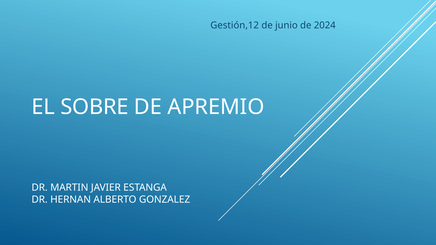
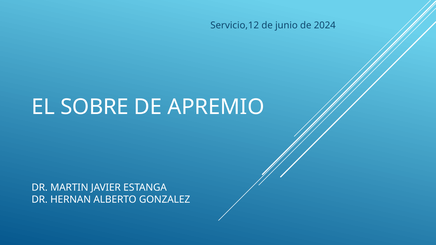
Gestión,12: Gestión,12 -> Servicio,12 (235, 25)
